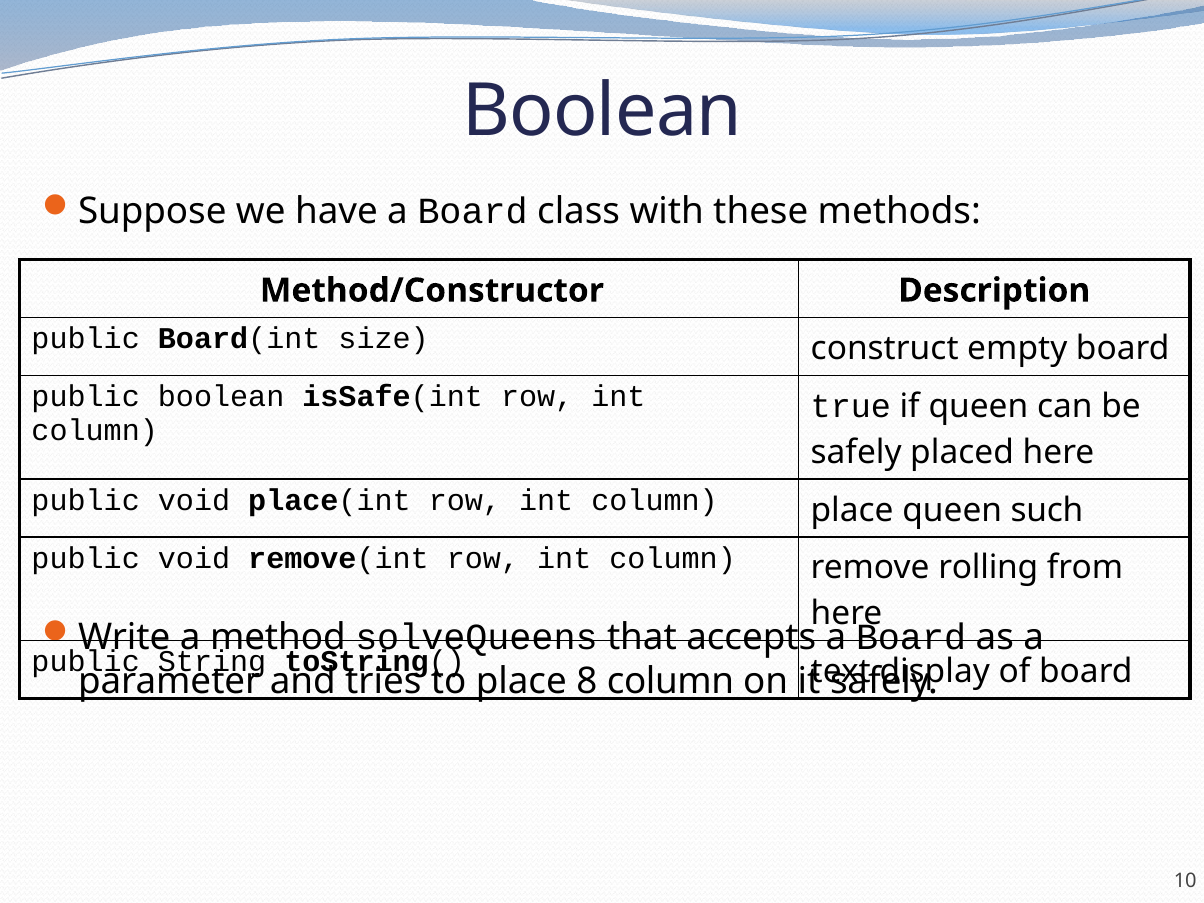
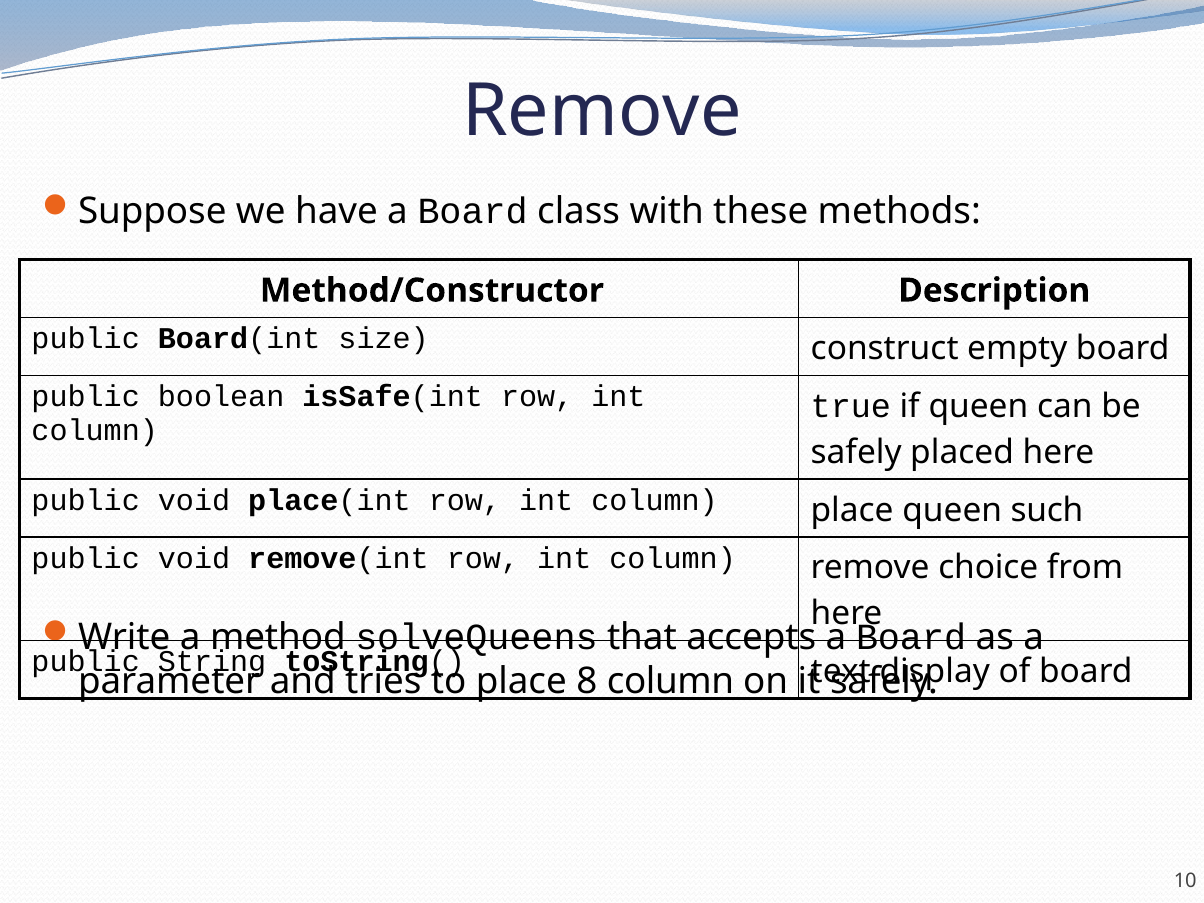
Boolean: Boolean -> Remove (602, 111)
rolling: rolling -> choice (988, 568)
